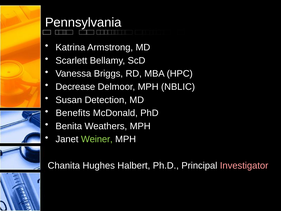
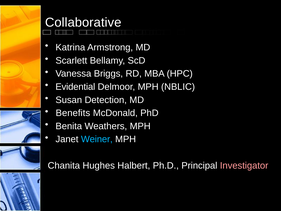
Pennsylvania: Pennsylvania -> Collaborative (83, 22)
Decrease: Decrease -> Evidential (75, 87)
Weiner colour: light green -> light blue (97, 139)
